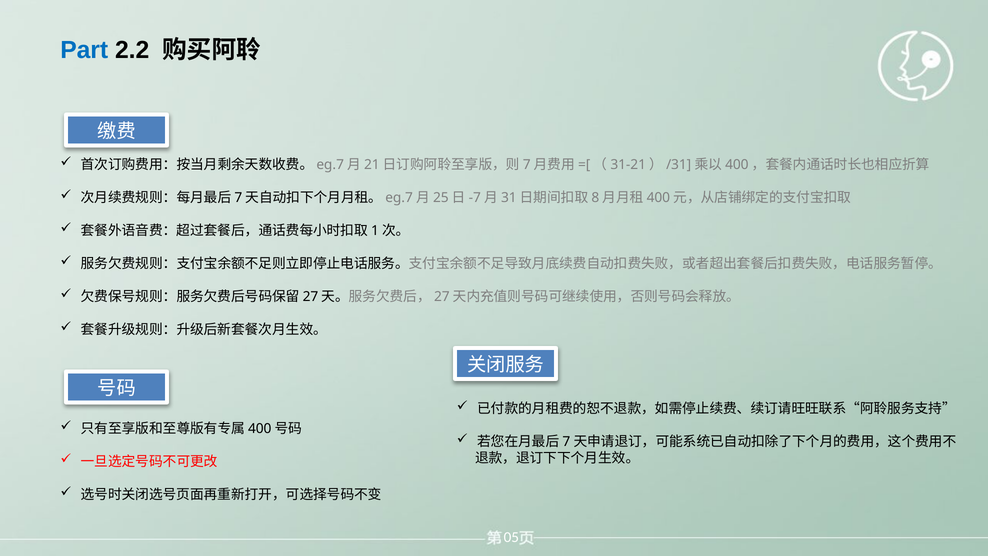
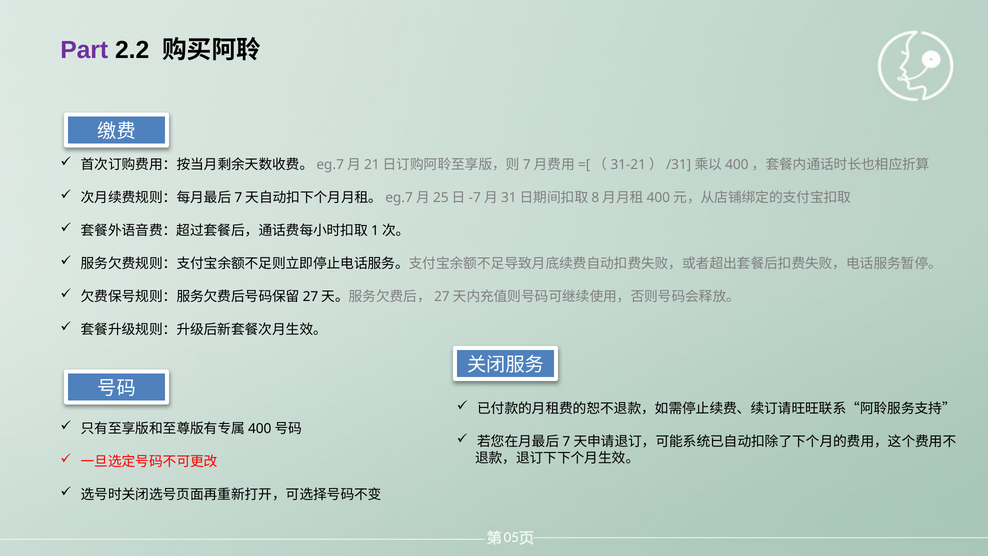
Part colour: blue -> purple (84, 50)
